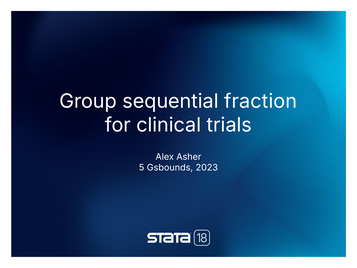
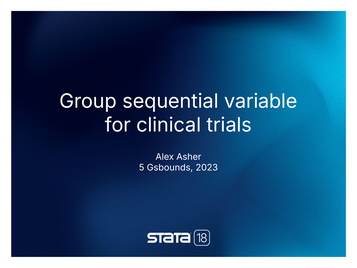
fraction: fraction -> variable (261, 101)
